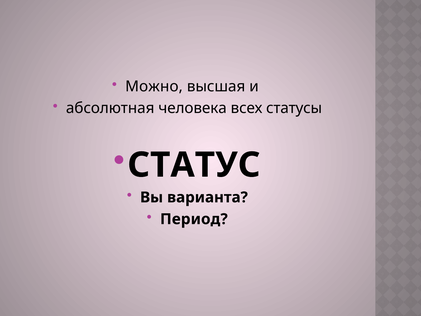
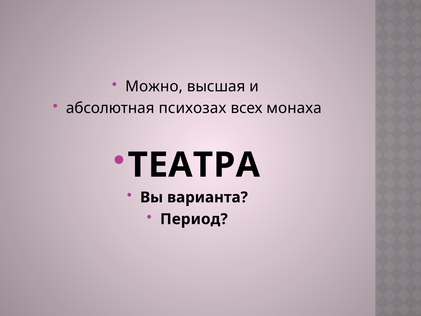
человека: человека -> психозах (192, 108)
статусы: статусы -> монаха (294, 108)
СТАТУС: СТАТУС -> ТЕАТРА (194, 165)
